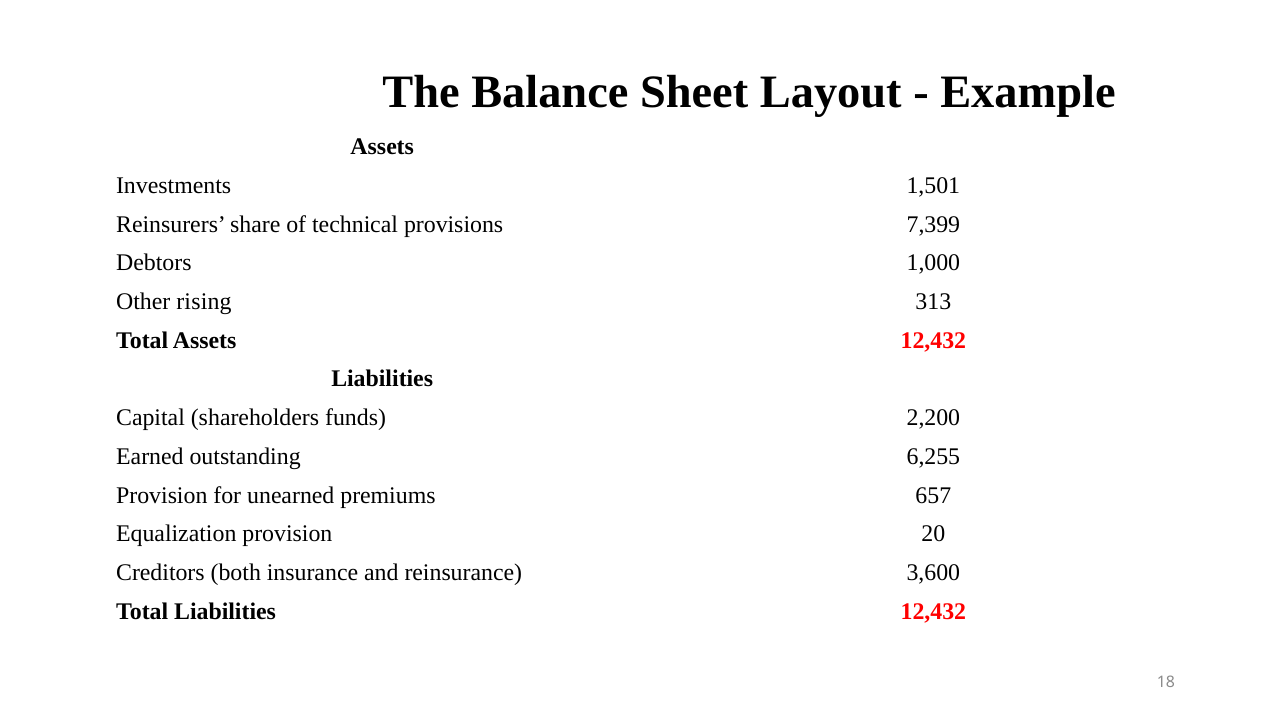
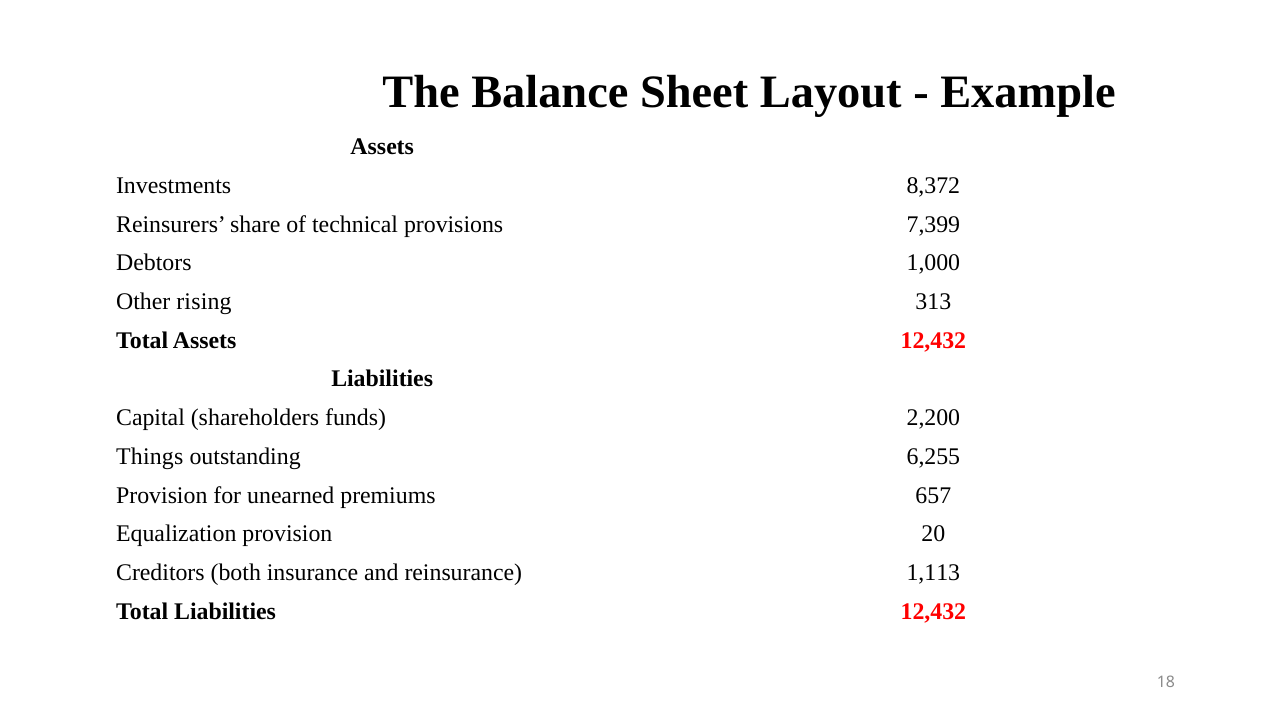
1,501: 1,501 -> 8,372 (933, 185)
Earned: Earned -> Things (150, 456)
3,600: 3,600 -> 1,113 (933, 572)
